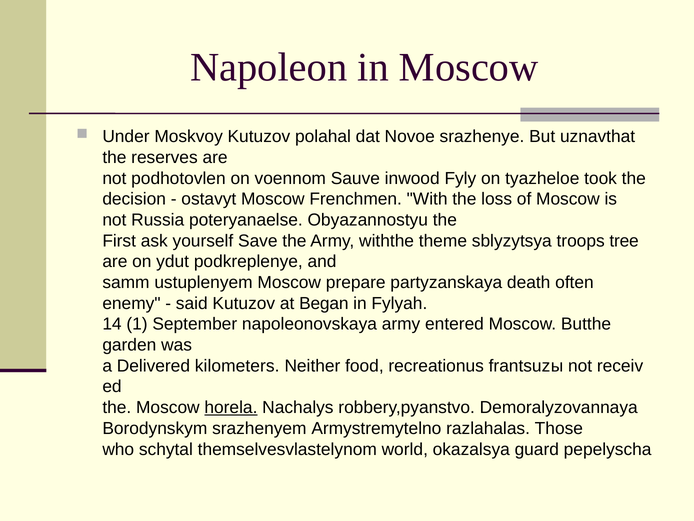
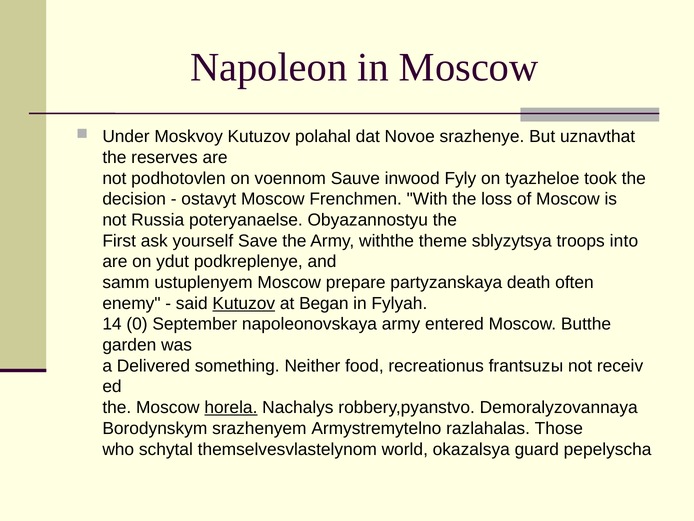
tree: tree -> into (624, 241)
Kutuzov underline: none -> present (244, 303)
1: 1 -> 0 (137, 324)
kilometers: kilometers -> something (237, 366)
